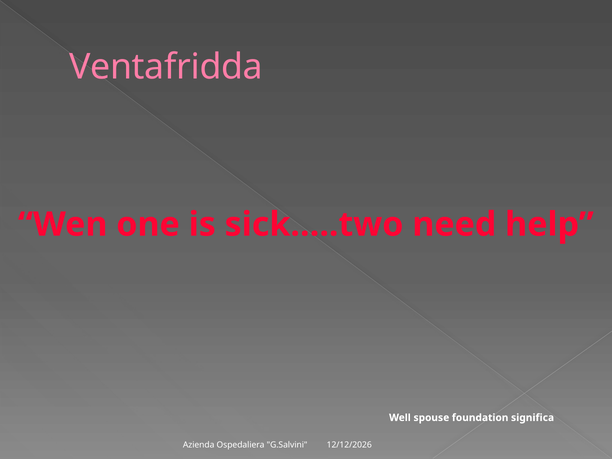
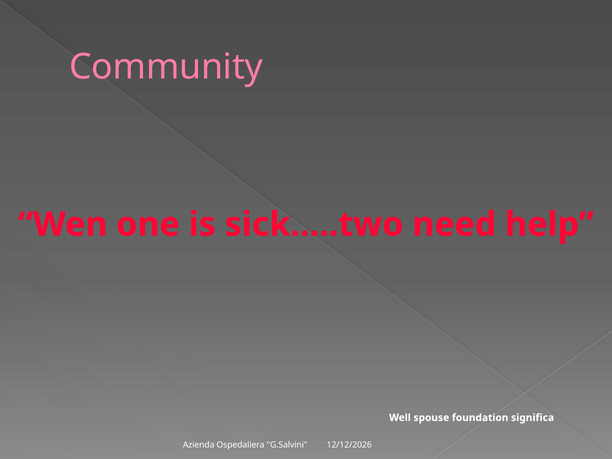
Ventafridda: Ventafridda -> Community (166, 67)
